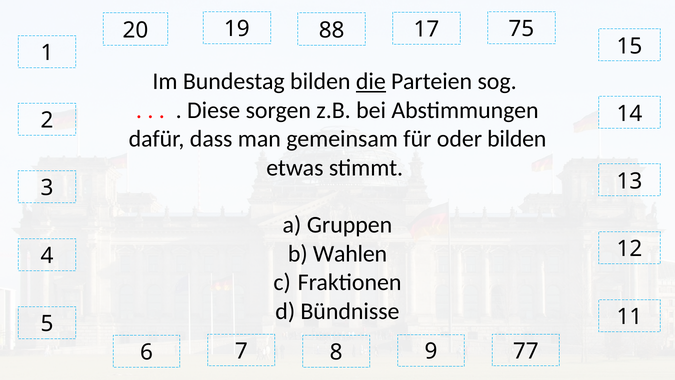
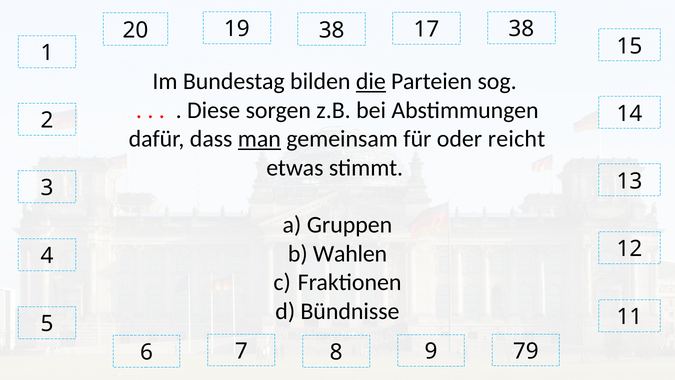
19 88: 88 -> 38 (332, 30)
17 75: 75 -> 38 (521, 29)
man underline: none -> present (259, 139)
oder bilden: bilden -> reicht (517, 139)
77: 77 -> 79 (526, 351)
